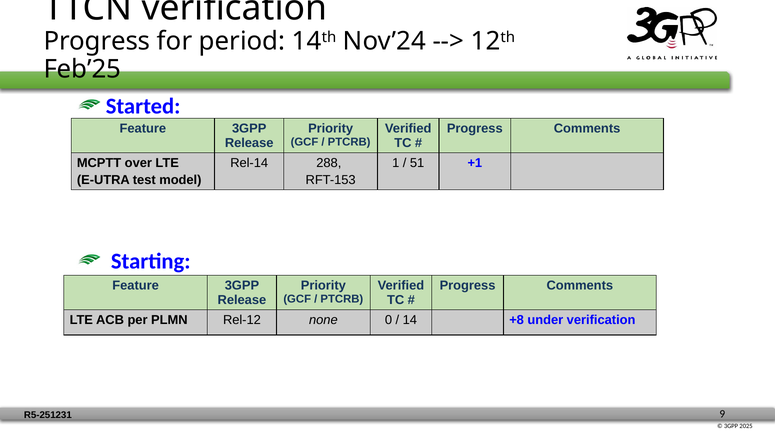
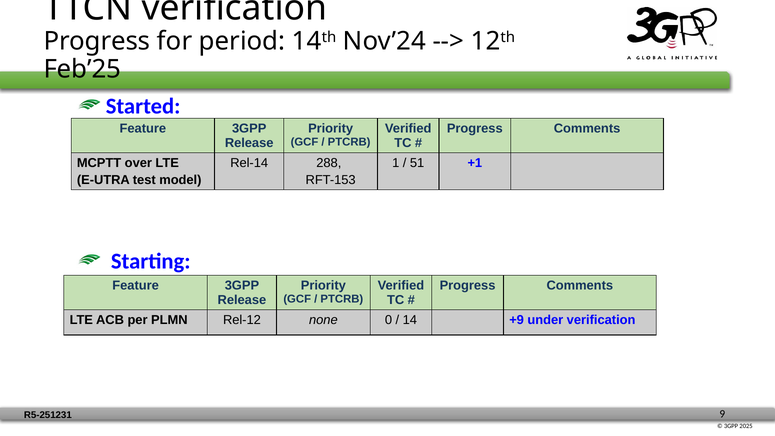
+8: +8 -> +9 (517, 320)
